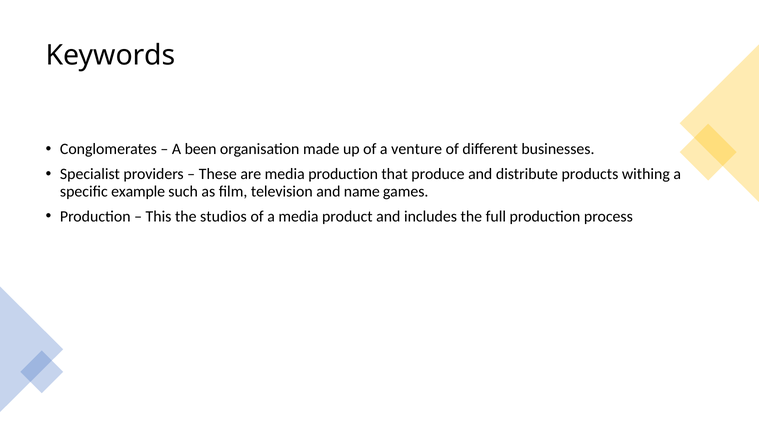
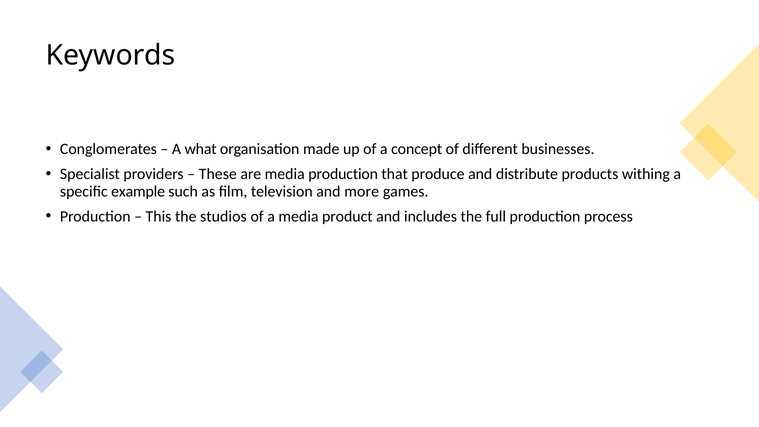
been: been -> what (201, 149)
venture: venture -> concept (417, 149)
name: name -> more (362, 191)
